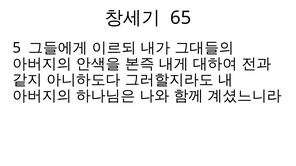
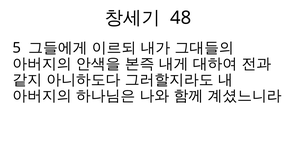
65: 65 -> 48 (181, 18)
